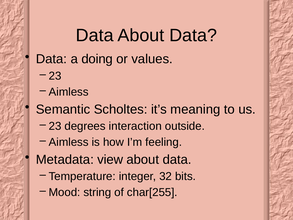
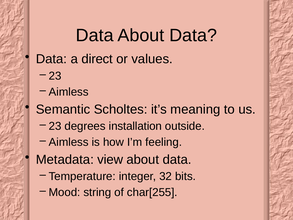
doing: doing -> direct (97, 59)
interaction: interaction -> installation (135, 126)
